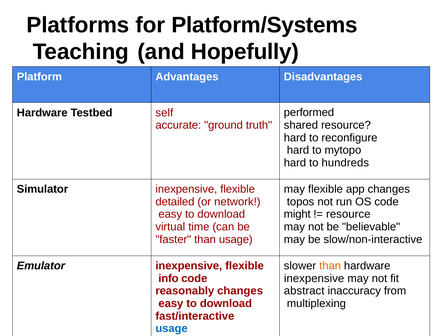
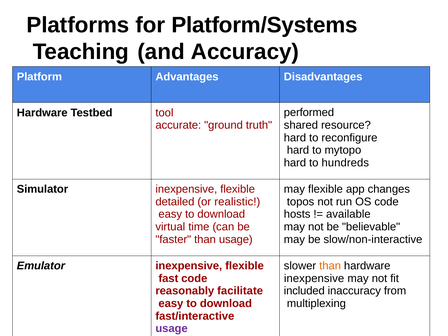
Hopefully: Hopefully -> Accuracy (245, 52)
self: self -> tool (164, 113)
network: network -> realistic (237, 202)
might: might -> hosts (297, 214)
resource: resource -> available (348, 214)
info: info -> fast (168, 278)
reasonably changes: changes -> facilitate (240, 291)
abstract: abstract -> included (304, 291)
usage colour: blue -> purple (172, 329)
